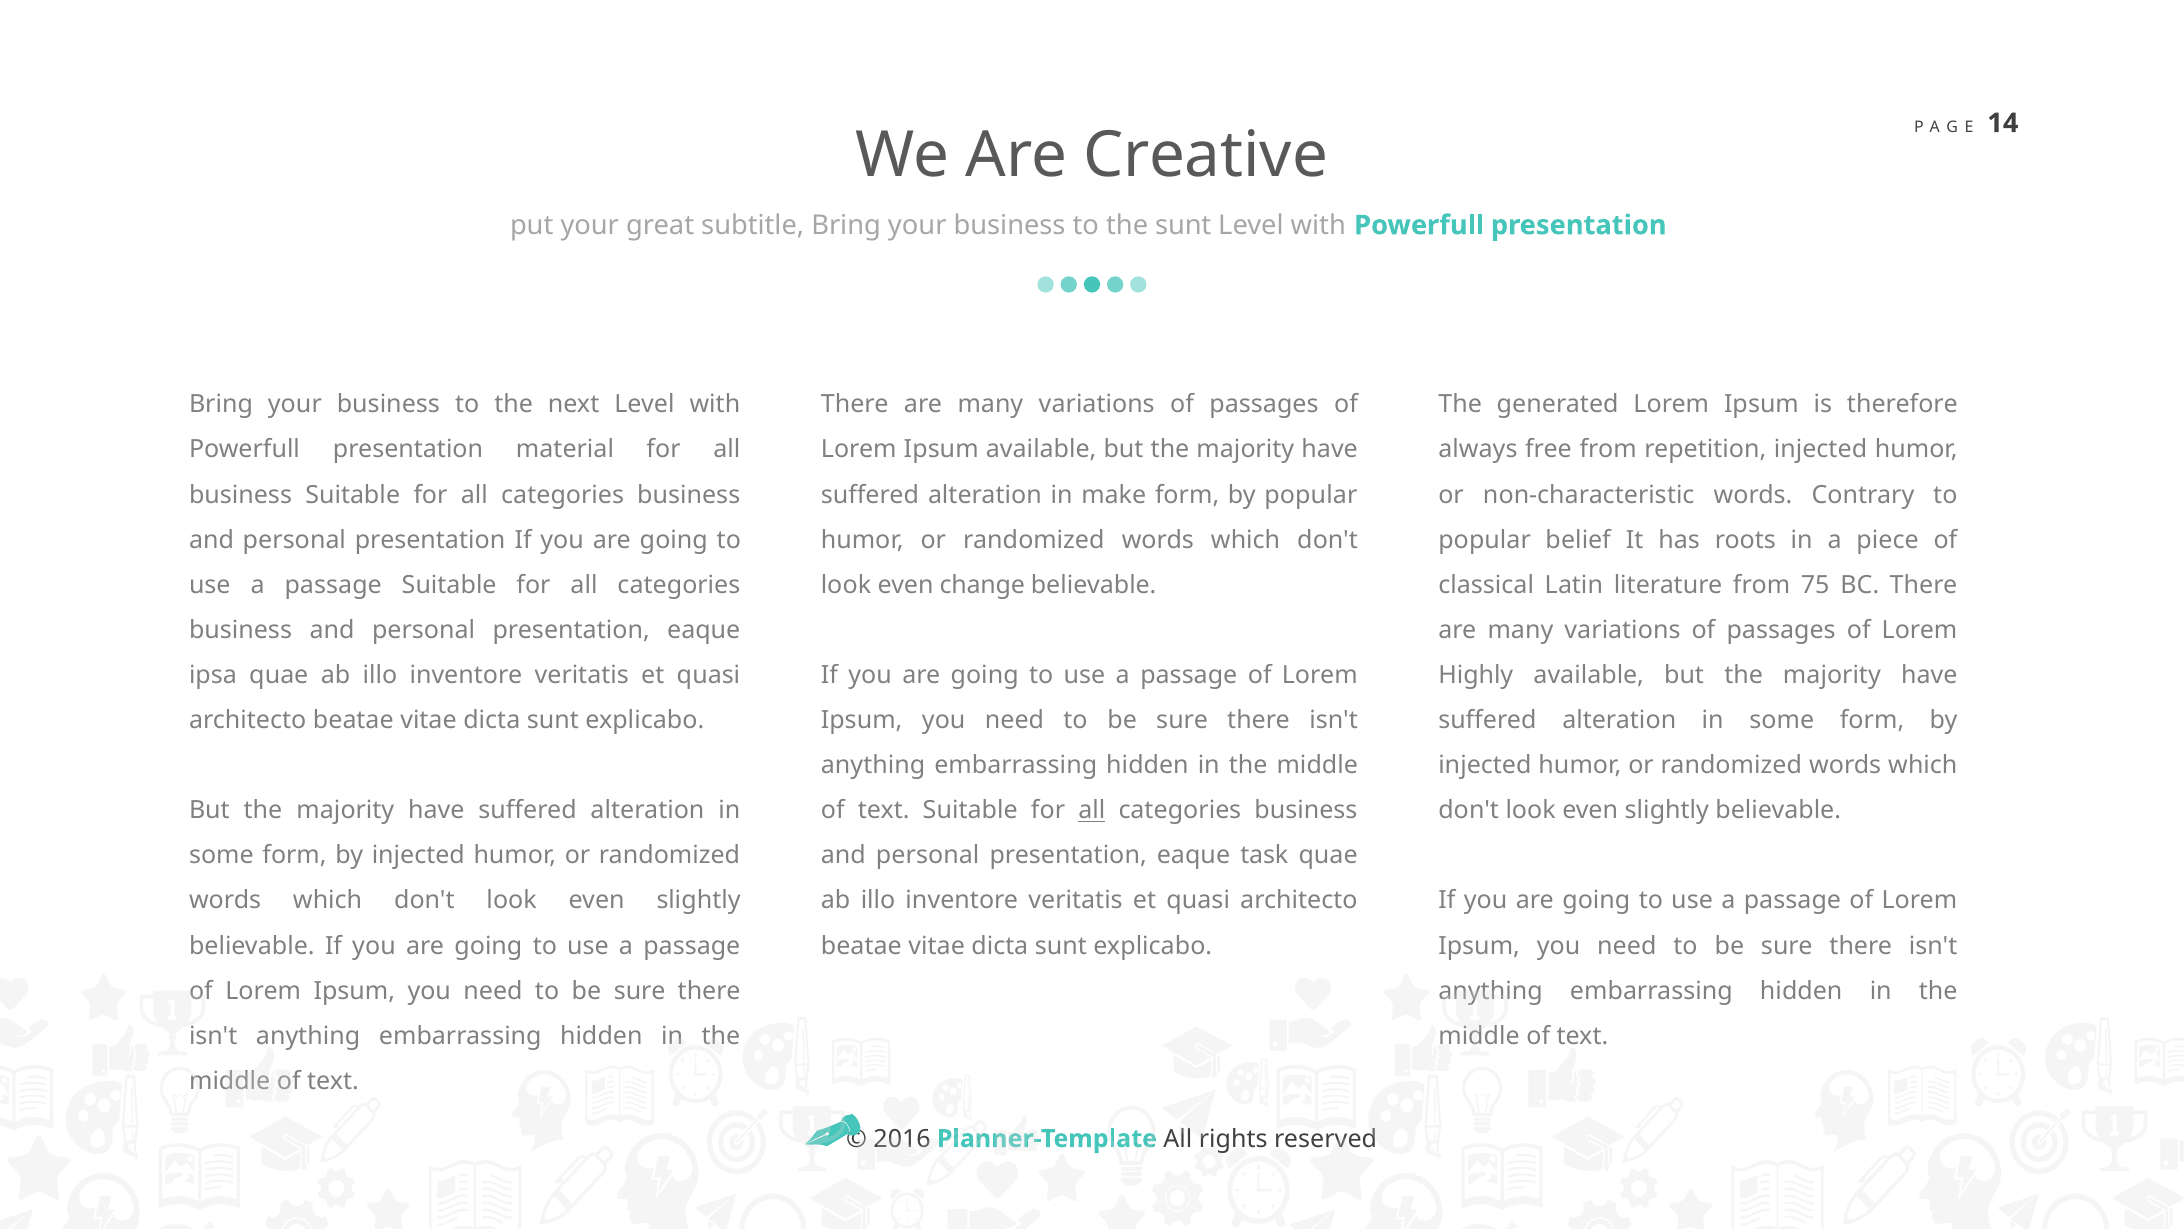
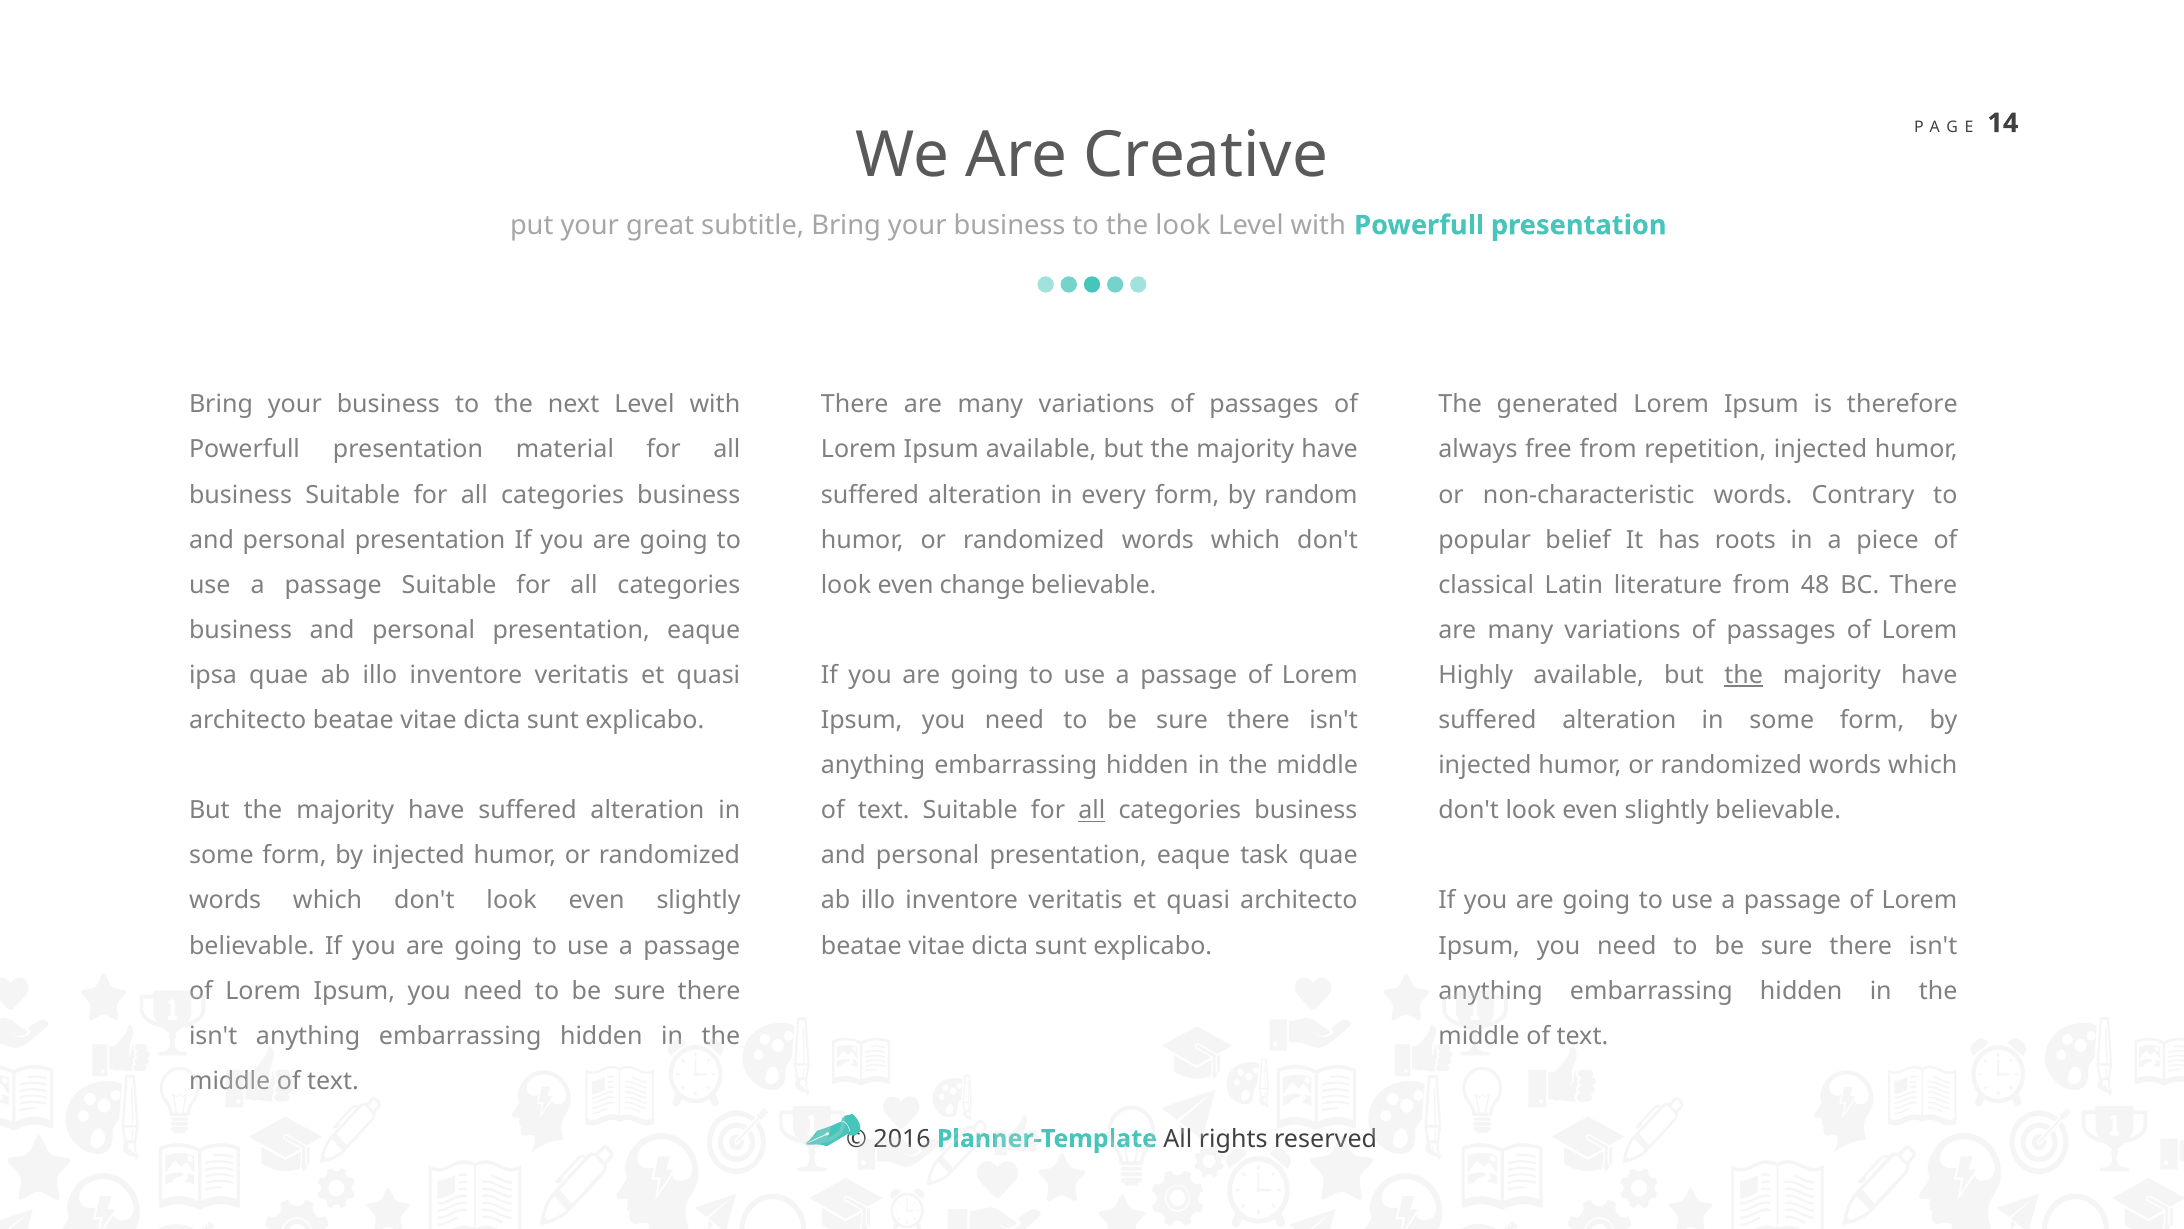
the sunt: sunt -> look (1183, 225)
make: make -> every (1114, 495)
by popular: popular -> random (1311, 495)
75: 75 -> 48 (1815, 585)
the underline: none -> present (1744, 675)
